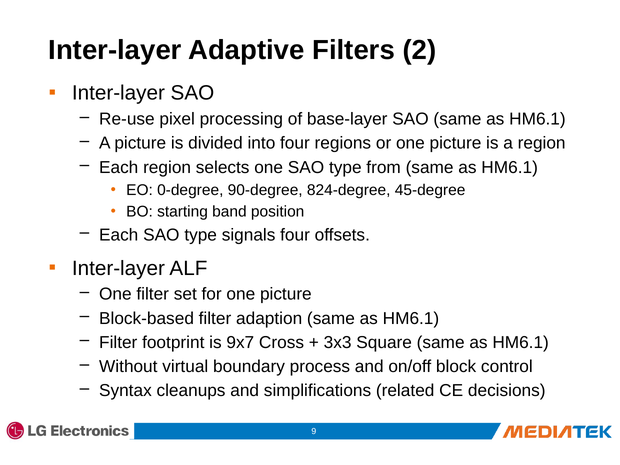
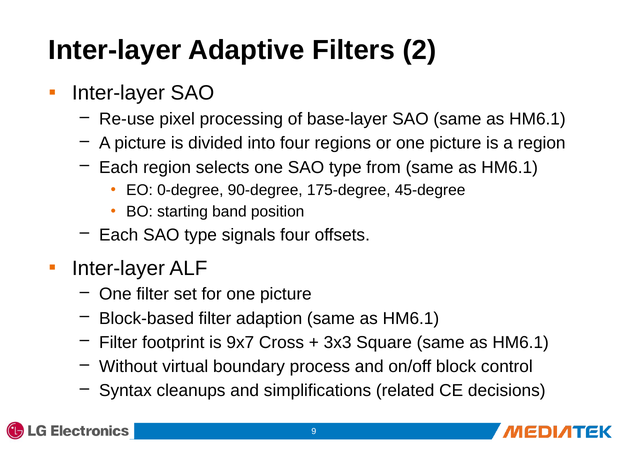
824-degree: 824-degree -> 175-degree (349, 190)
